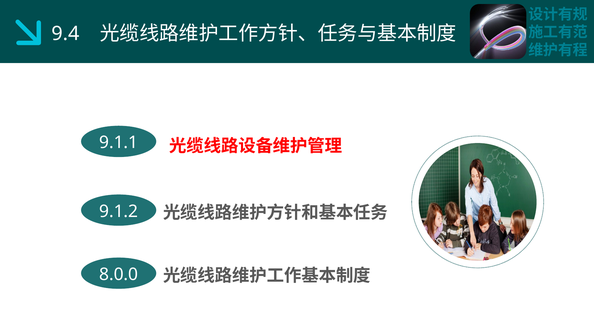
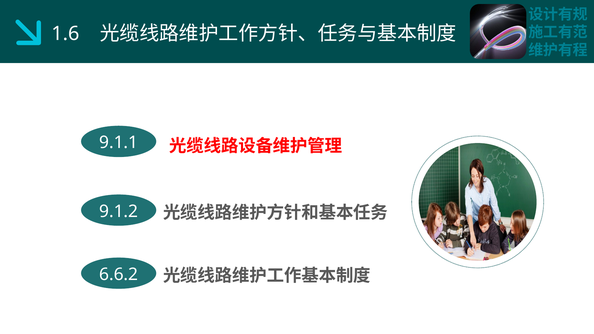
9.4: 9.4 -> 1.6 (66, 34)
8.0.0: 8.0.0 -> 6.6.2 (119, 274)
